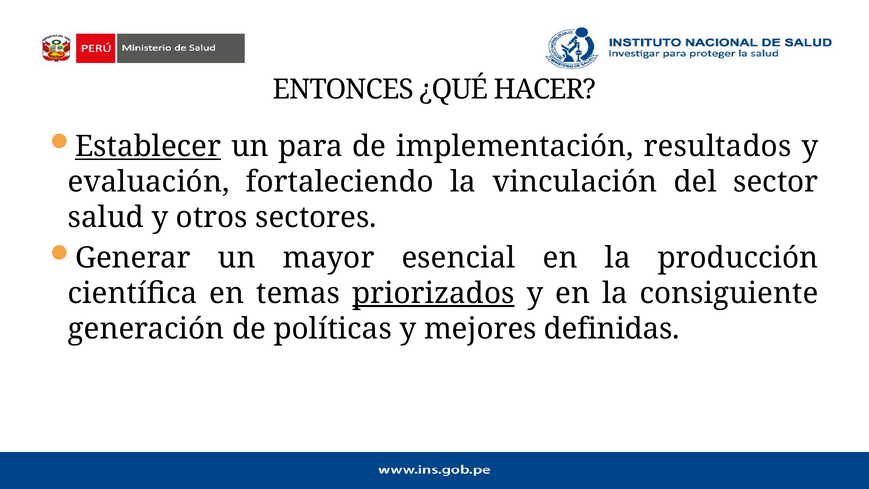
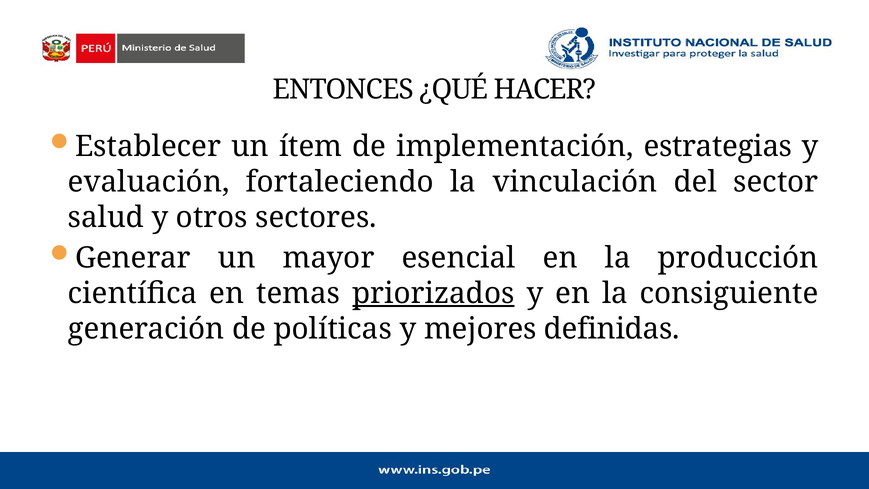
Establecer underline: present -> none (148, 146)
para: para -> ítem (311, 146)
resultados: resultados -> estrategias (718, 146)
